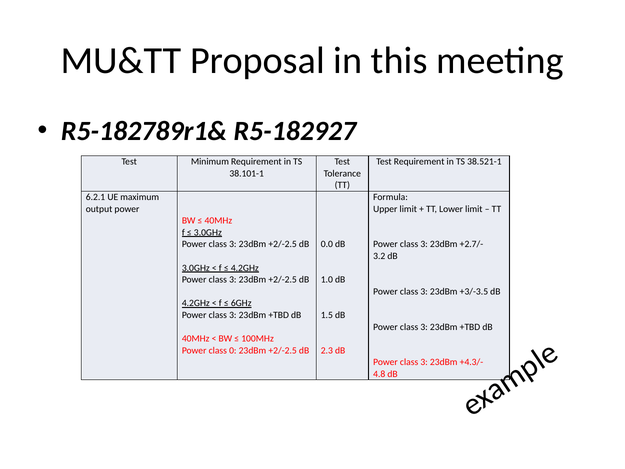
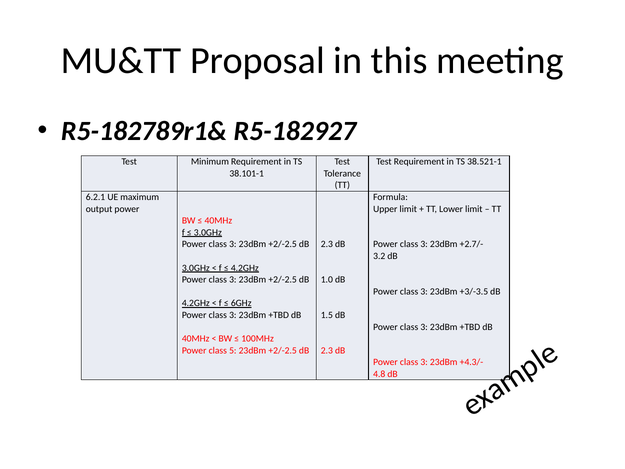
0.0: 0.0 -> 2.3 (327, 244)
0: 0 -> 5 (233, 350)
